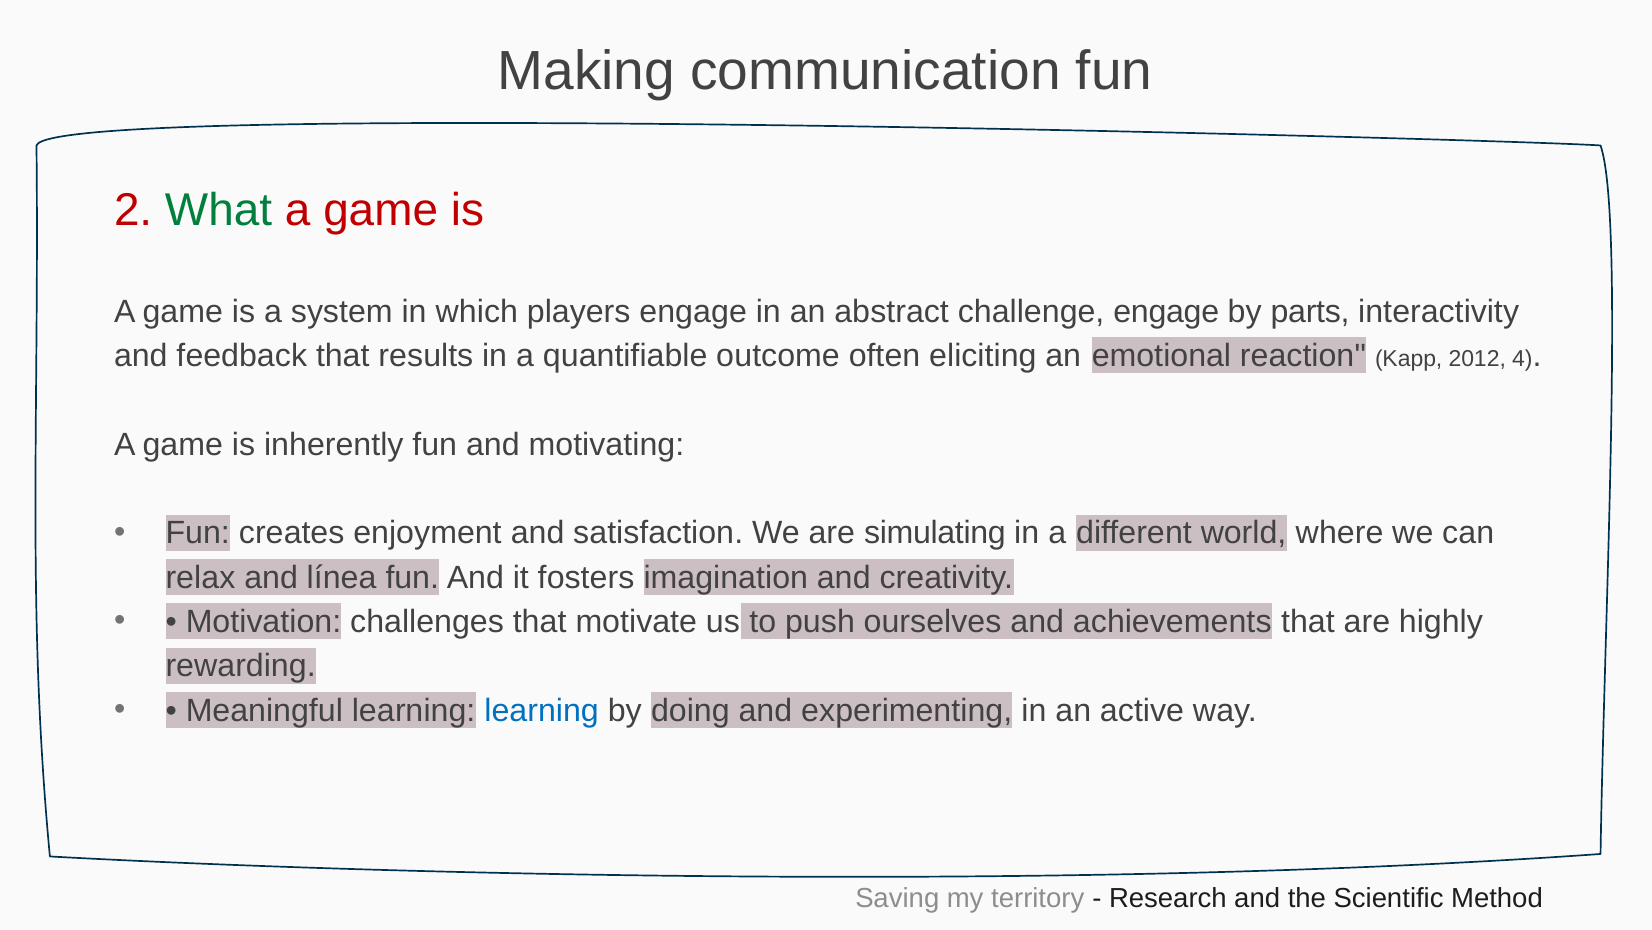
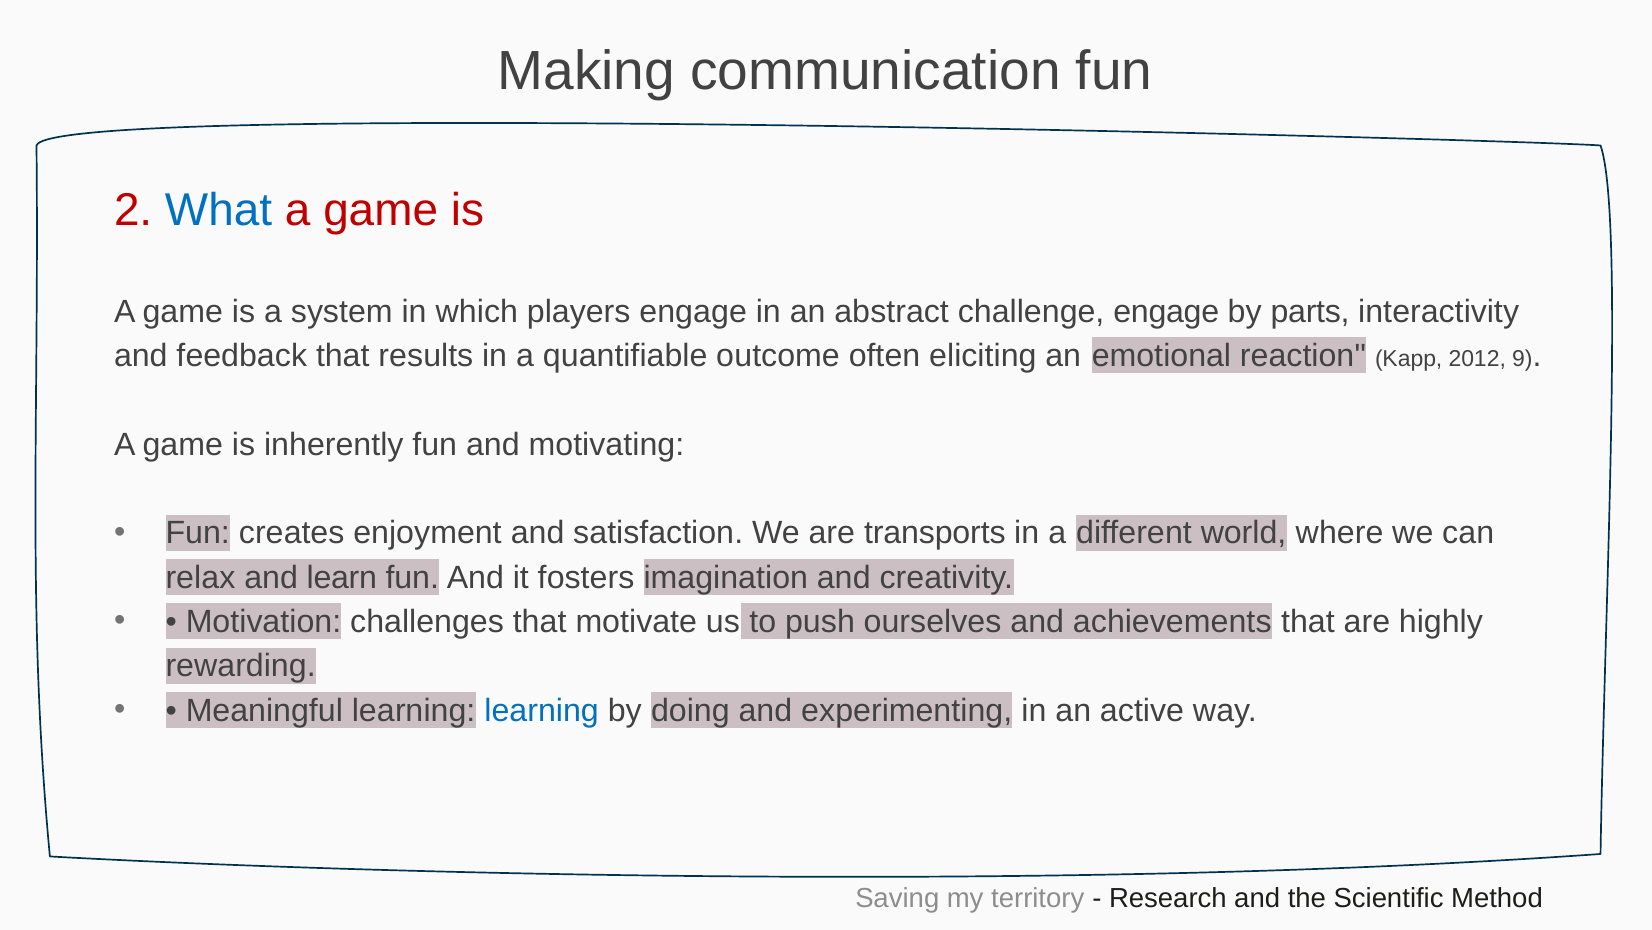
What colour: green -> blue (219, 210)
4: 4 -> 9 (1522, 359)
simulating: simulating -> transports (935, 533)
línea: línea -> learn (342, 577)
